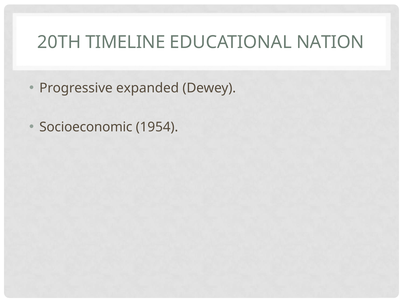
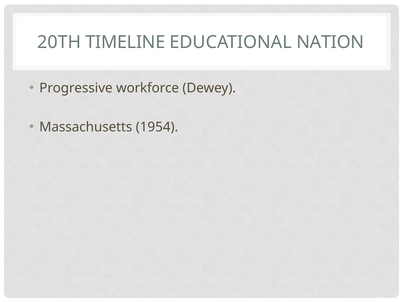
expanded: expanded -> workforce (148, 88)
Socioeconomic: Socioeconomic -> Massachusetts (86, 127)
